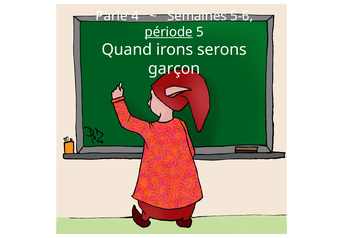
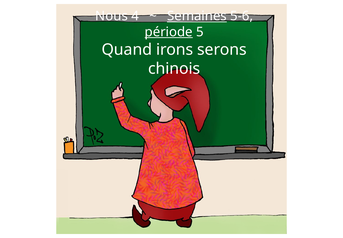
Parle: Parle -> Nous (112, 16)
Semaines underline: none -> present (197, 16)
garçon: garçon -> chinois (174, 69)
